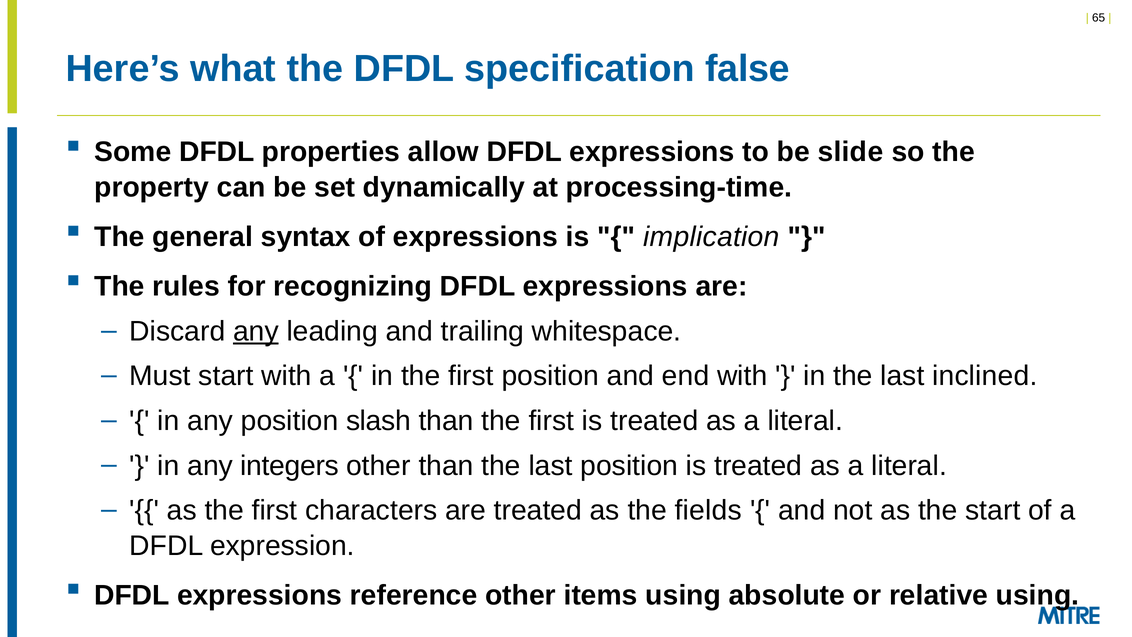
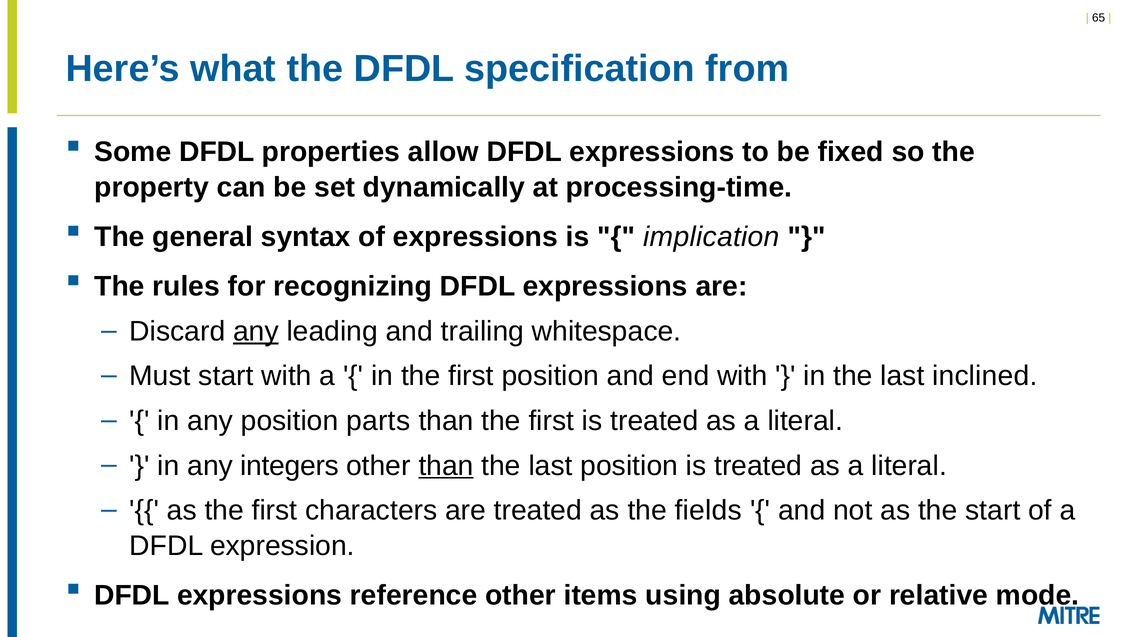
false: false -> from (747, 69)
slide: slide -> fixed (851, 152)
slash: slash -> parts (378, 421)
than underline: none -> present (446, 465)
relative using: using -> mode (1038, 595)
